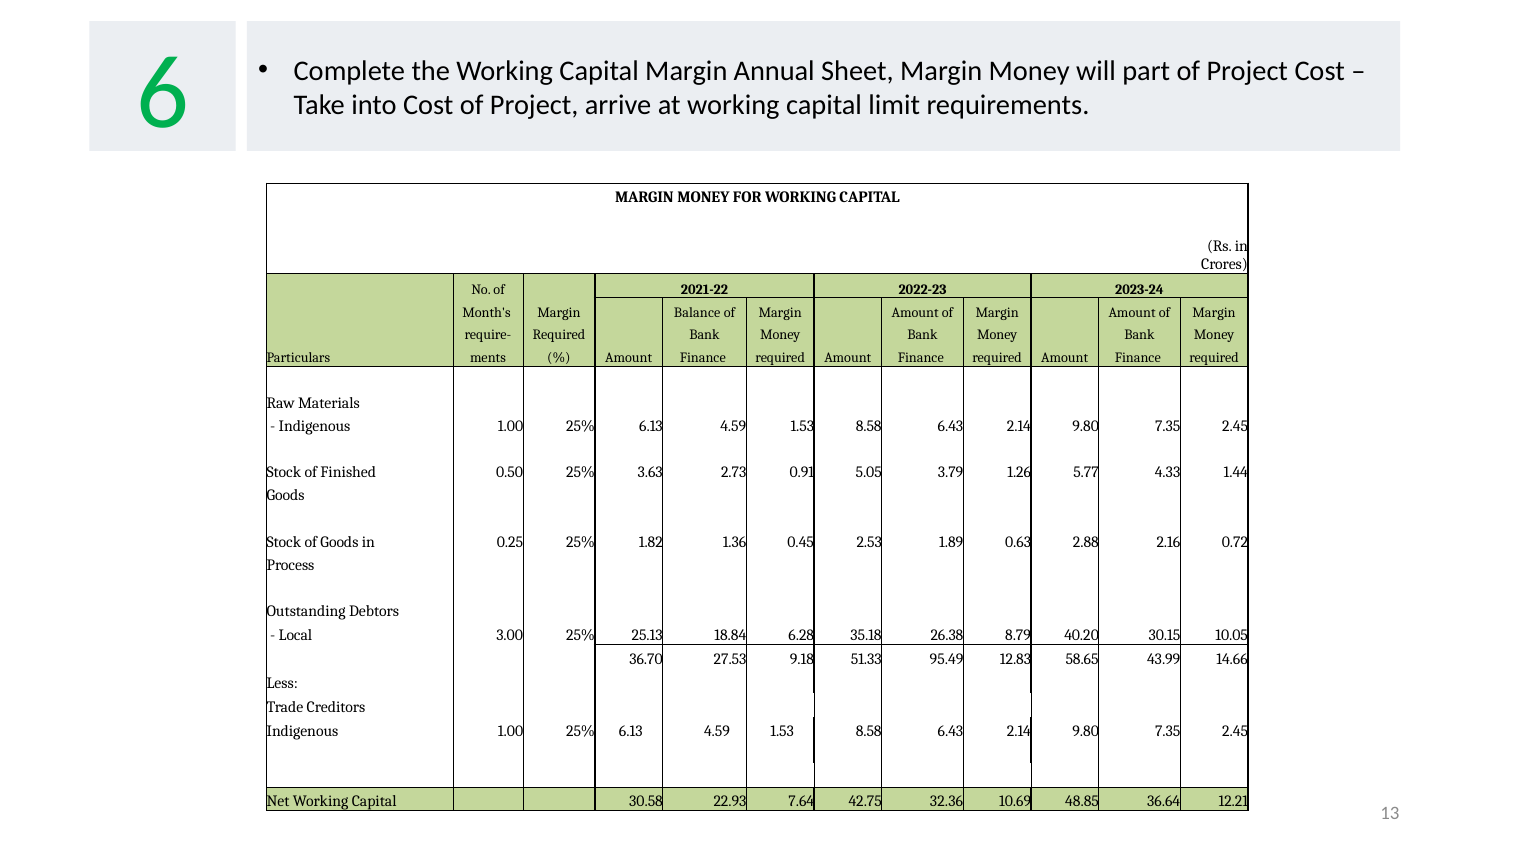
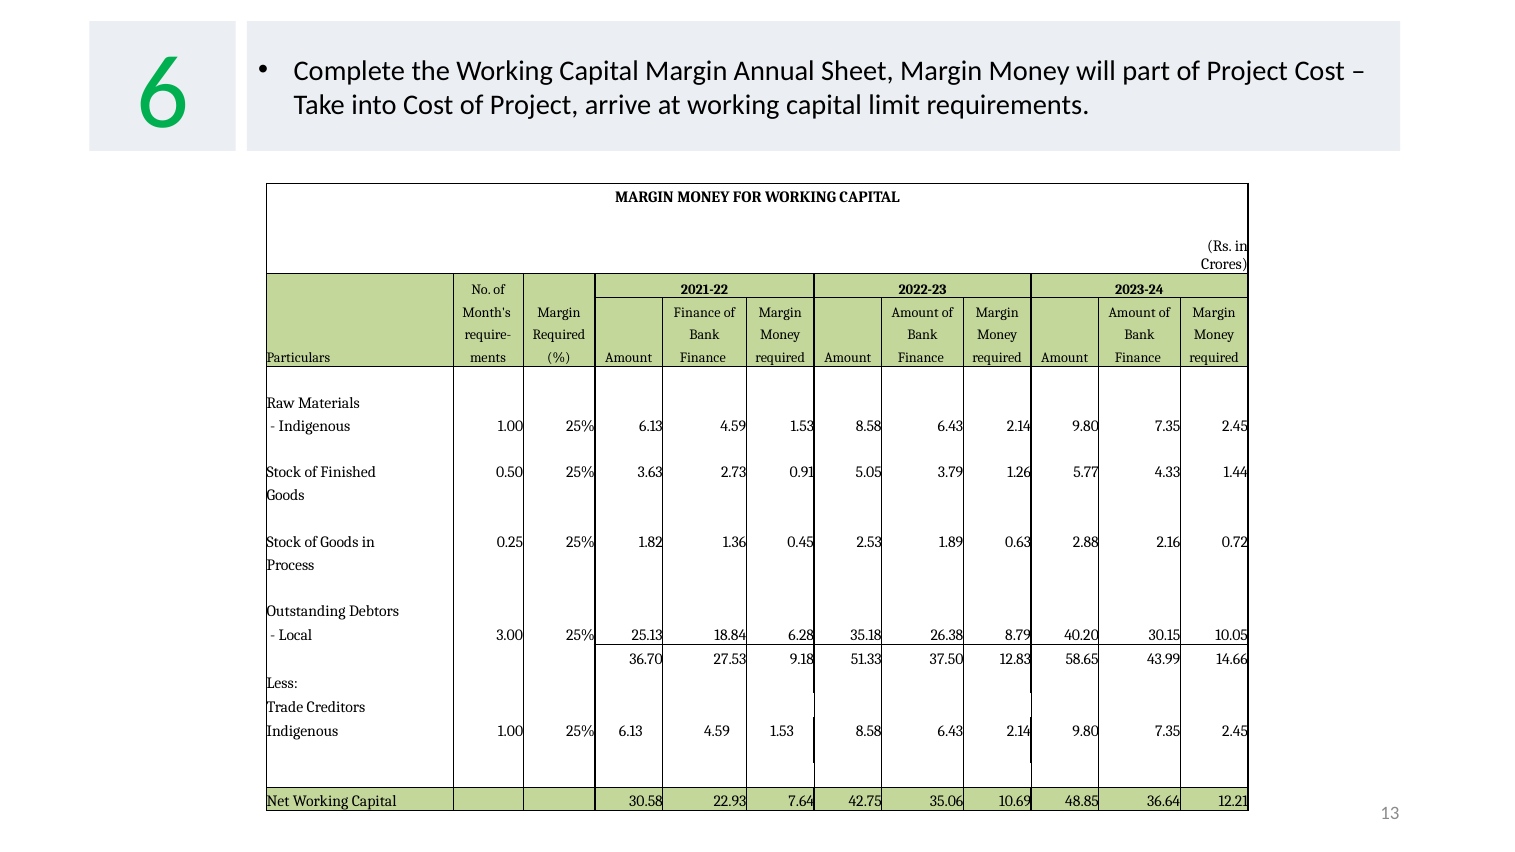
Margin Balance: Balance -> Finance (697, 312)
95.49: 95.49 -> 37.50 (947, 659)
32.36: 32.36 -> 35.06 (947, 801)
